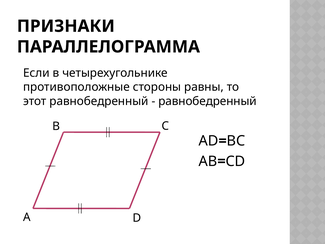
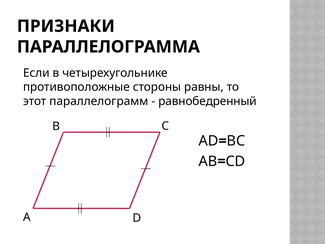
этот равнобедренный: равнобедренный -> параллелограмм (99, 101)
